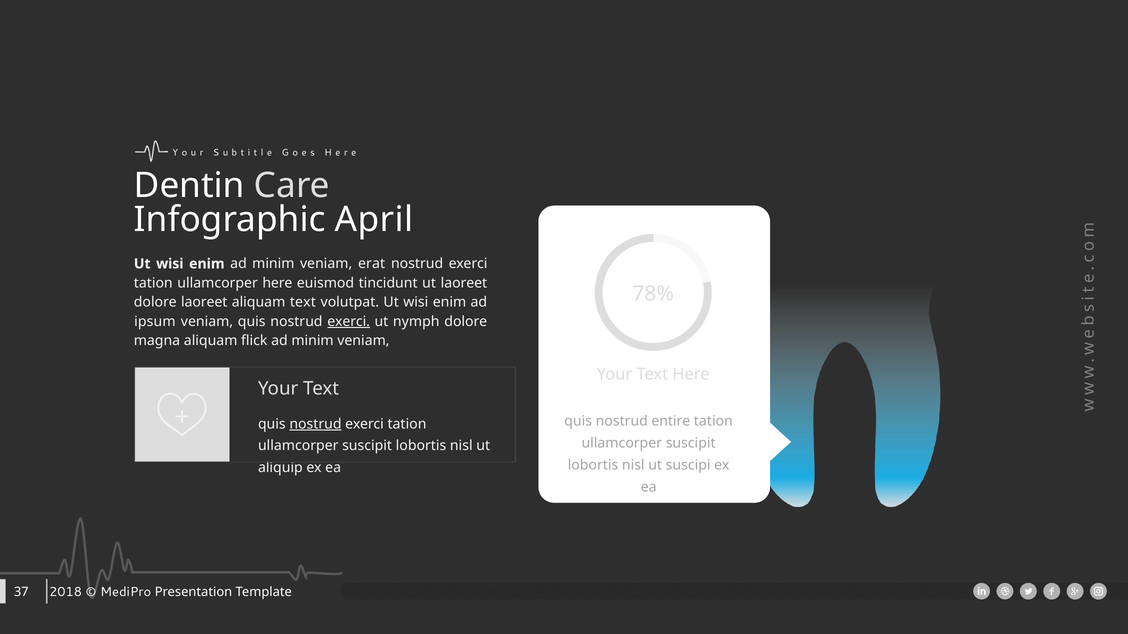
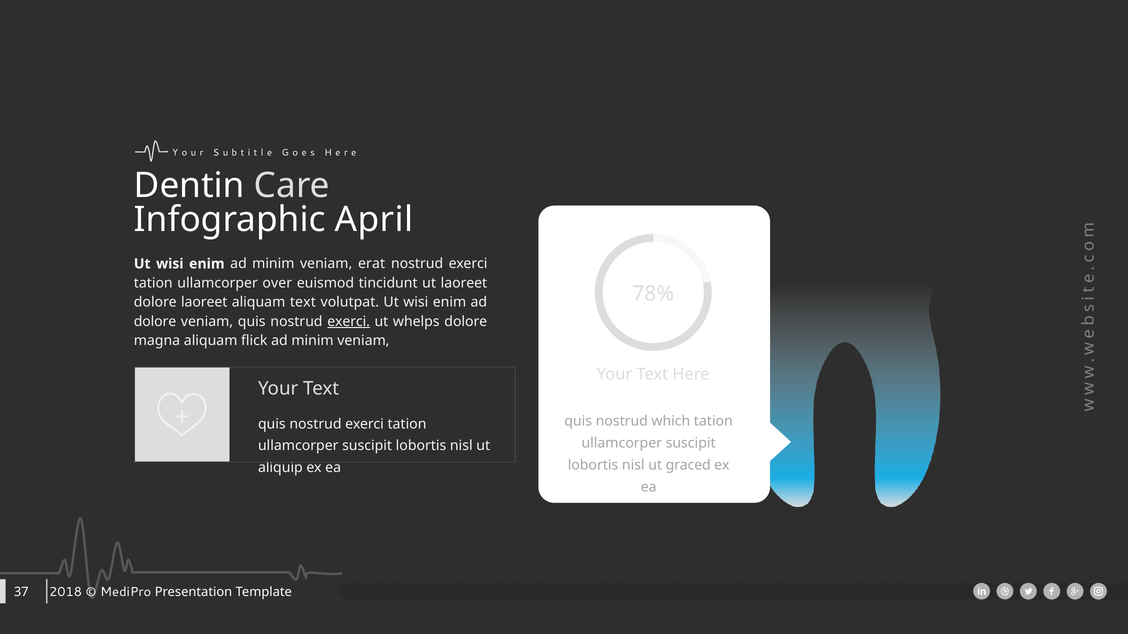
ullamcorper here: here -> over (277, 283)
ipsum: ipsum -> dolore (155, 322)
nymph: nymph -> whelps (416, 322)
entire: entire -> which (671, 422)
nostrud underline: present -> none (315, 424)
suscipi: suscipi -> graced (688, 466)
